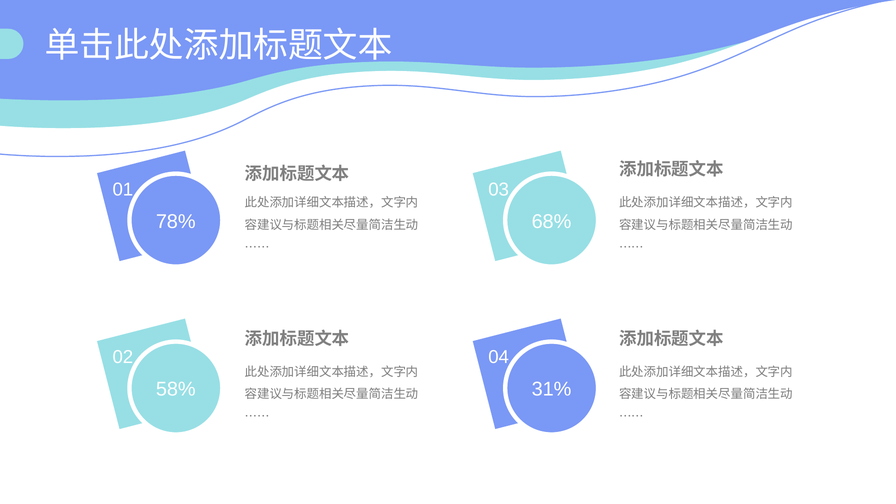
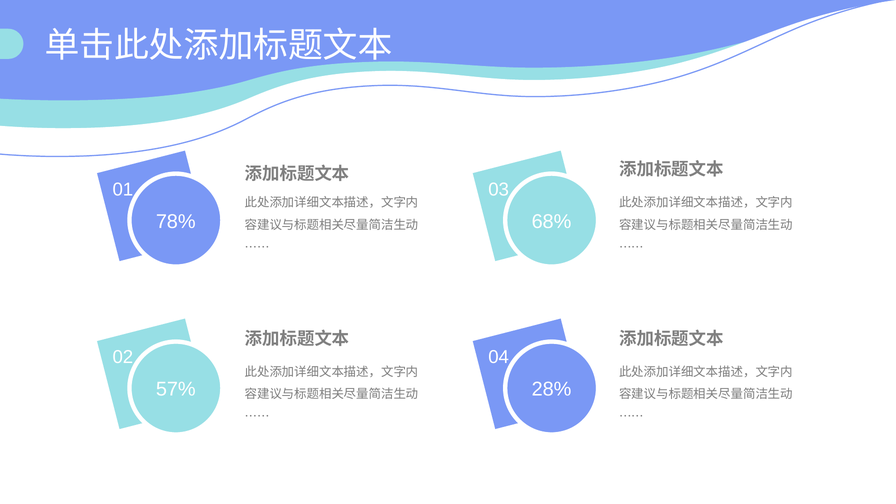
58%: 58% -> 57% (176, 389)
31%: 31% -> 28% (552, 389)
